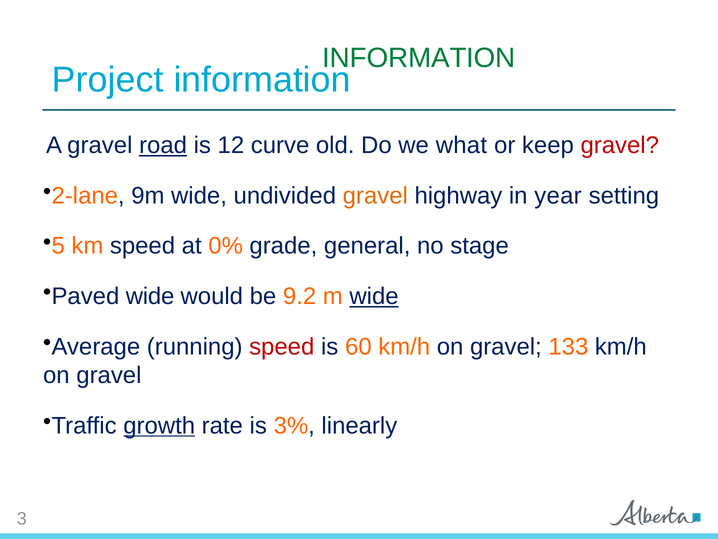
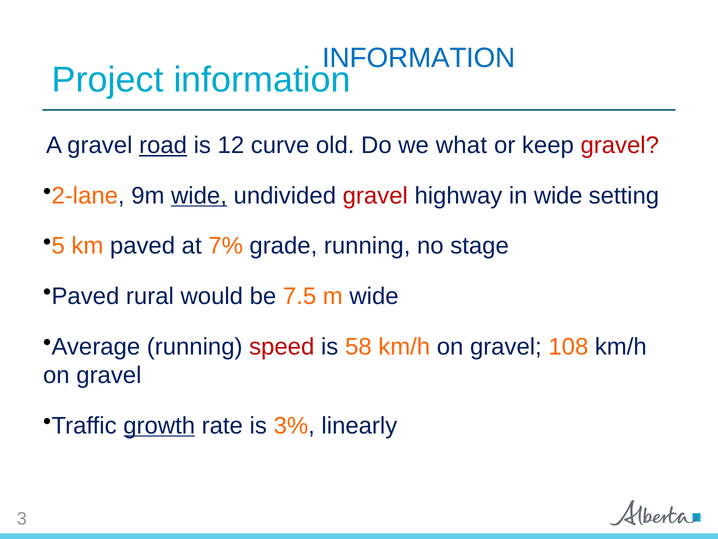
INFORMATION colour: green -> blue (419, 58)
wide underline: none -> present (199, 196)
gravel colour: orange -> red (375, 196)
in year: year -> wide (558, 196)
km speed: speed -> paved (143, 246)
0%: 0% -> 7% (226, 246)
grade general: general -> running (367, 246)
Paved wide: wide -> rural (150, 296)
9.2: 9.2 -> 7.5 (300, 296)
wide underline: present -> none (374, 296)
60: 60 -> 58 (358, 346)
133: 133 -> 108 (568, 346)
